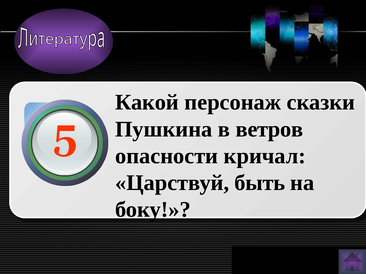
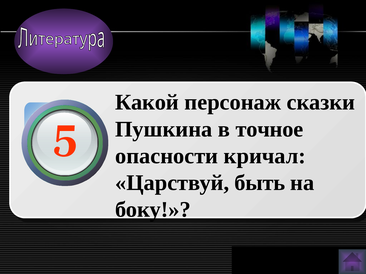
ветров: ветров -> точное (269, 129)
